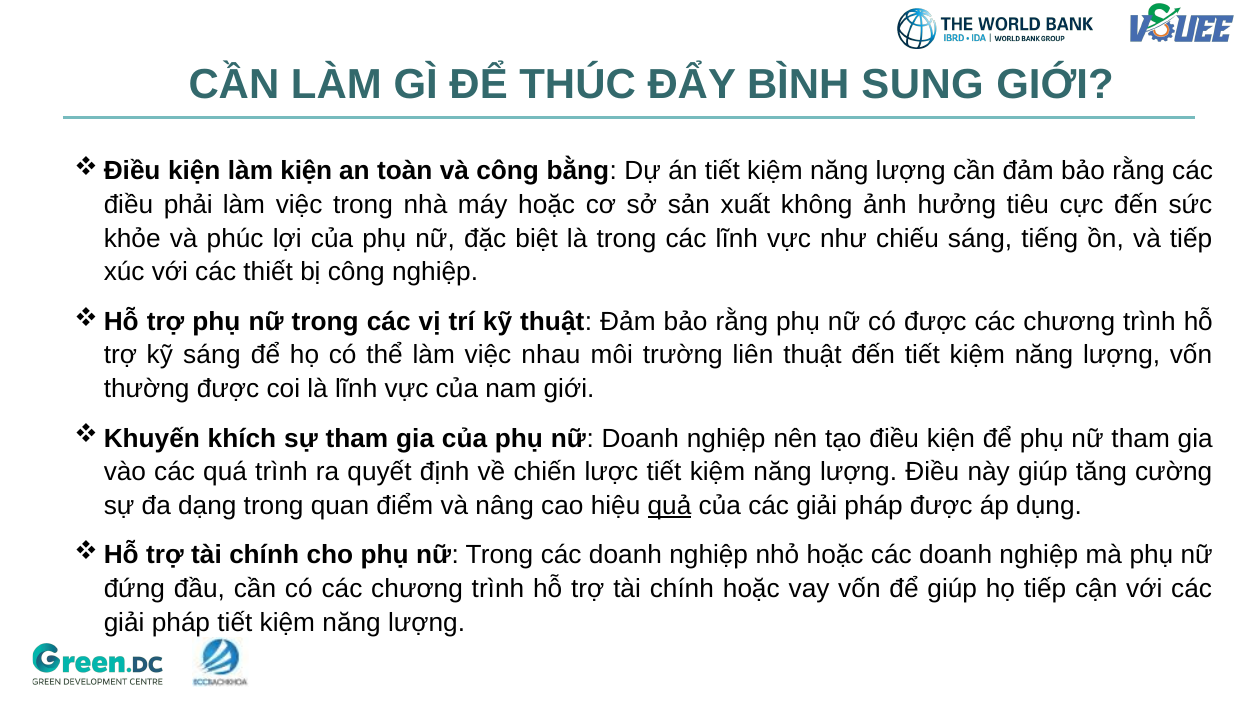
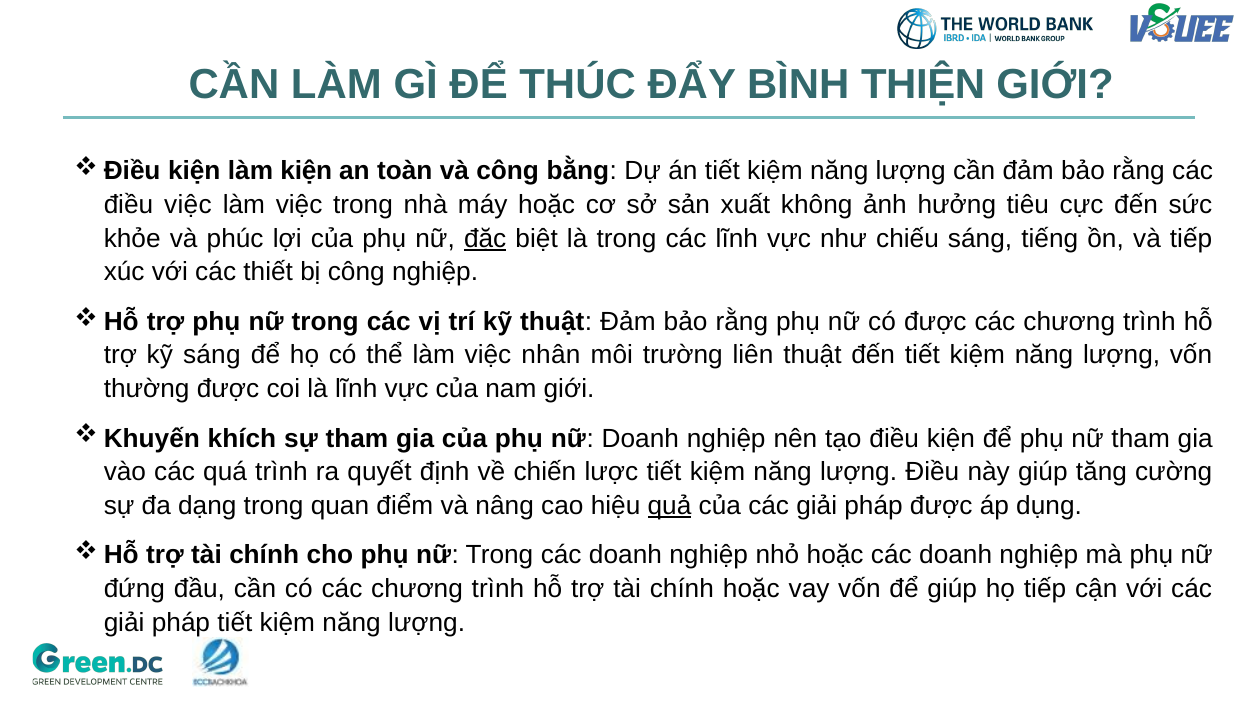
SUNG: SUNG -> THIỆN (923, 84)
điều phải: phải -> việc (188, 205)
đặc underline: none -> present (485, 238)
nhau: nhau -> nhân (551, 355)
